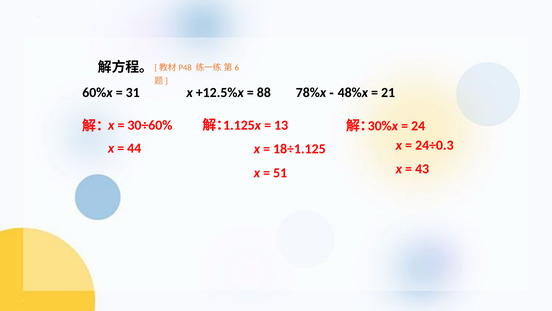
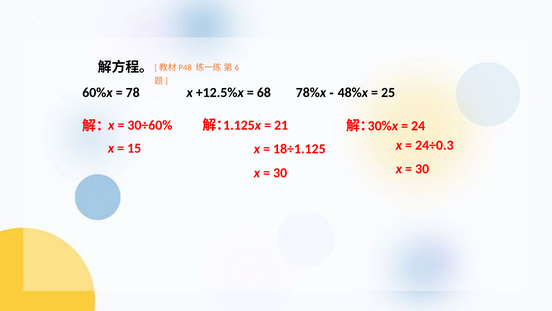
31: 31 -> 78 (133, 92)
88: 88 -> 68 (264, 92)
21: 21 -> 25 (388, 92)
13: 13 -> 21 (281, 125)
44: 44 -> 15 (134, 148)
43: 43 -> 30 (422, 169)
51: 51 -> 30 (280, 173)
